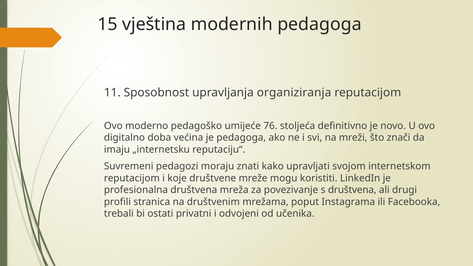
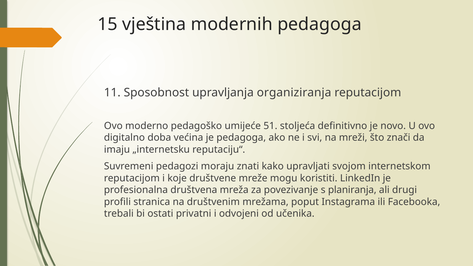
76: 76 -> 51 (270, 126)
s društvena: društvena -> planiranja (352, 190)
